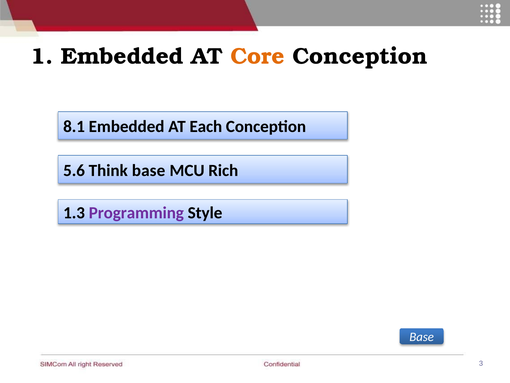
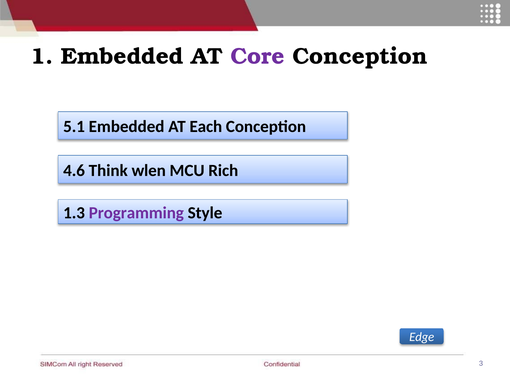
Core colour: orange -> purple (258, 56)
8.1: 8.1 -> 5.1 (74, 126)
5.6: 5.6 -> 4.6 (74, 170)
Think base: base -> wlen (149, 170)
Base: Base -> Edge (422, 337)
